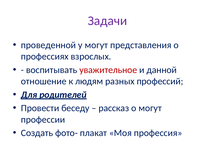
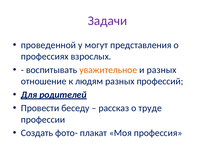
уважительное colour: red -> orange (108, 70)
и данной: данной -> разных (162, 70)
о могут: могут -> труде (150, 108)
